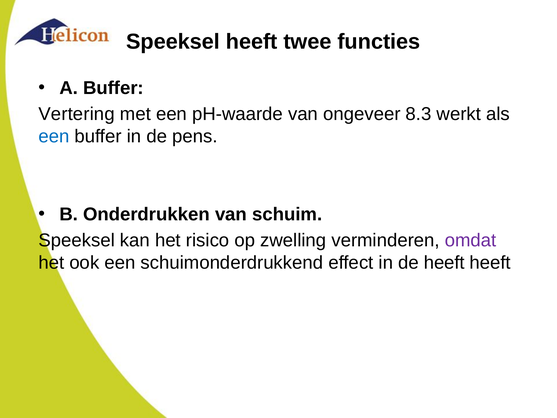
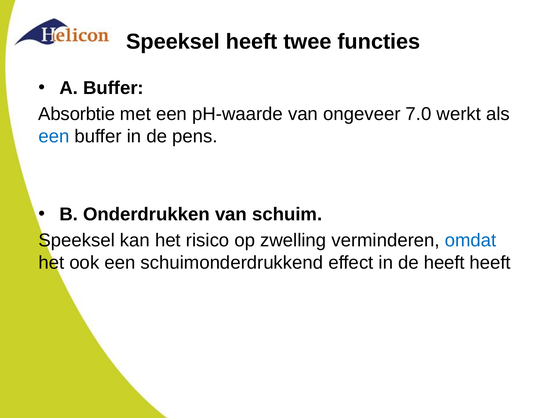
Vertering: Vertering -> Absorbtie (77, 114)
8.3: 8.3 -> 7.0 (419, 114)
omdat colour: purple -> blue (471, 240)
